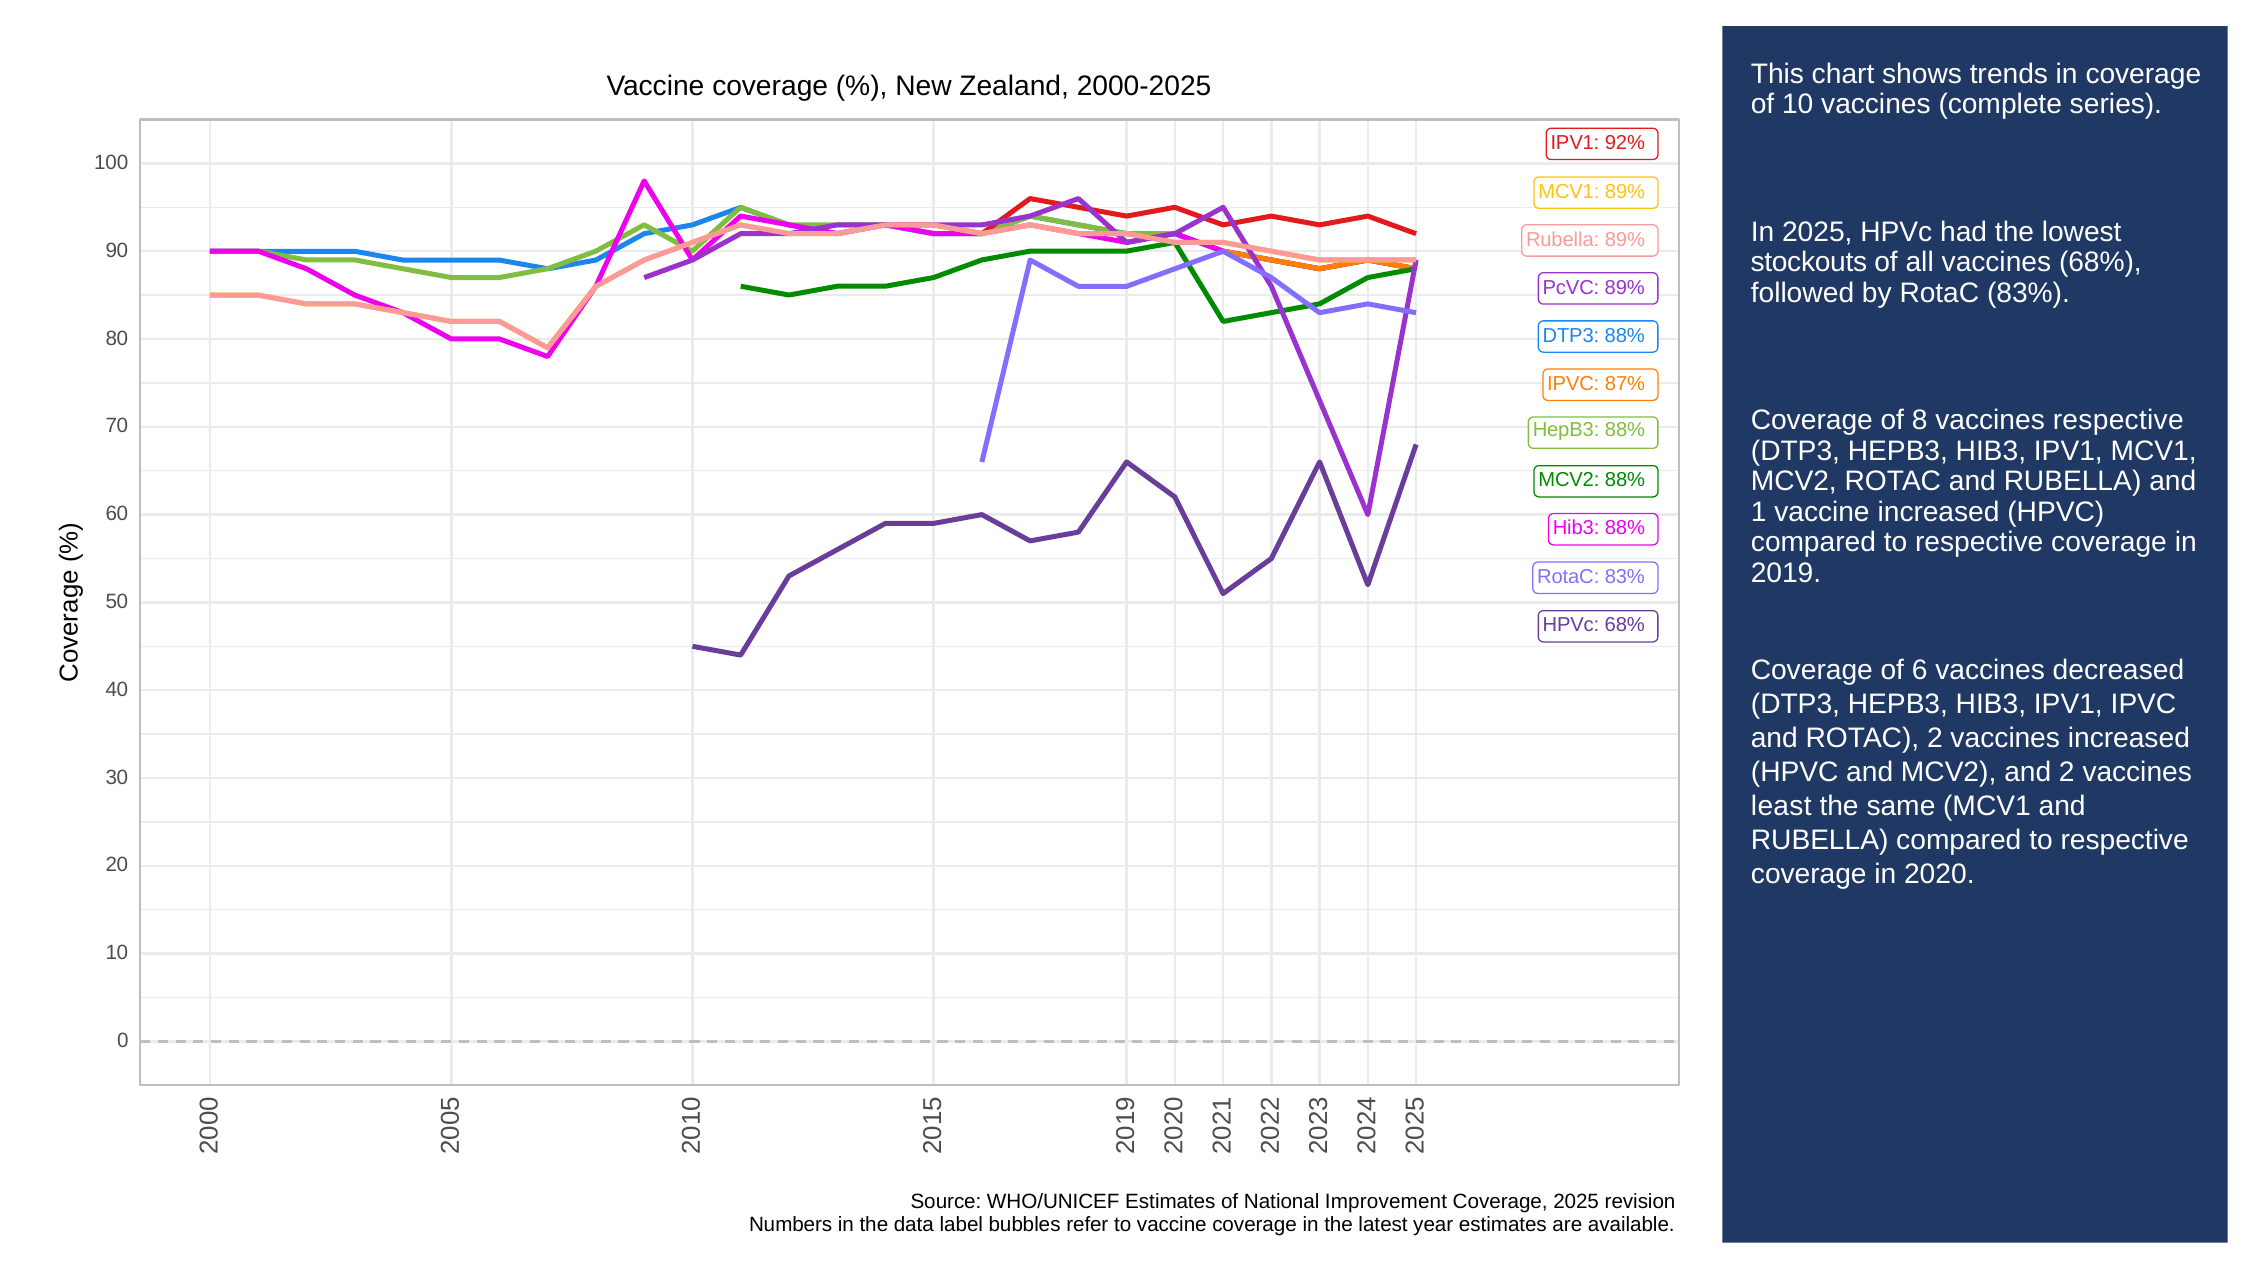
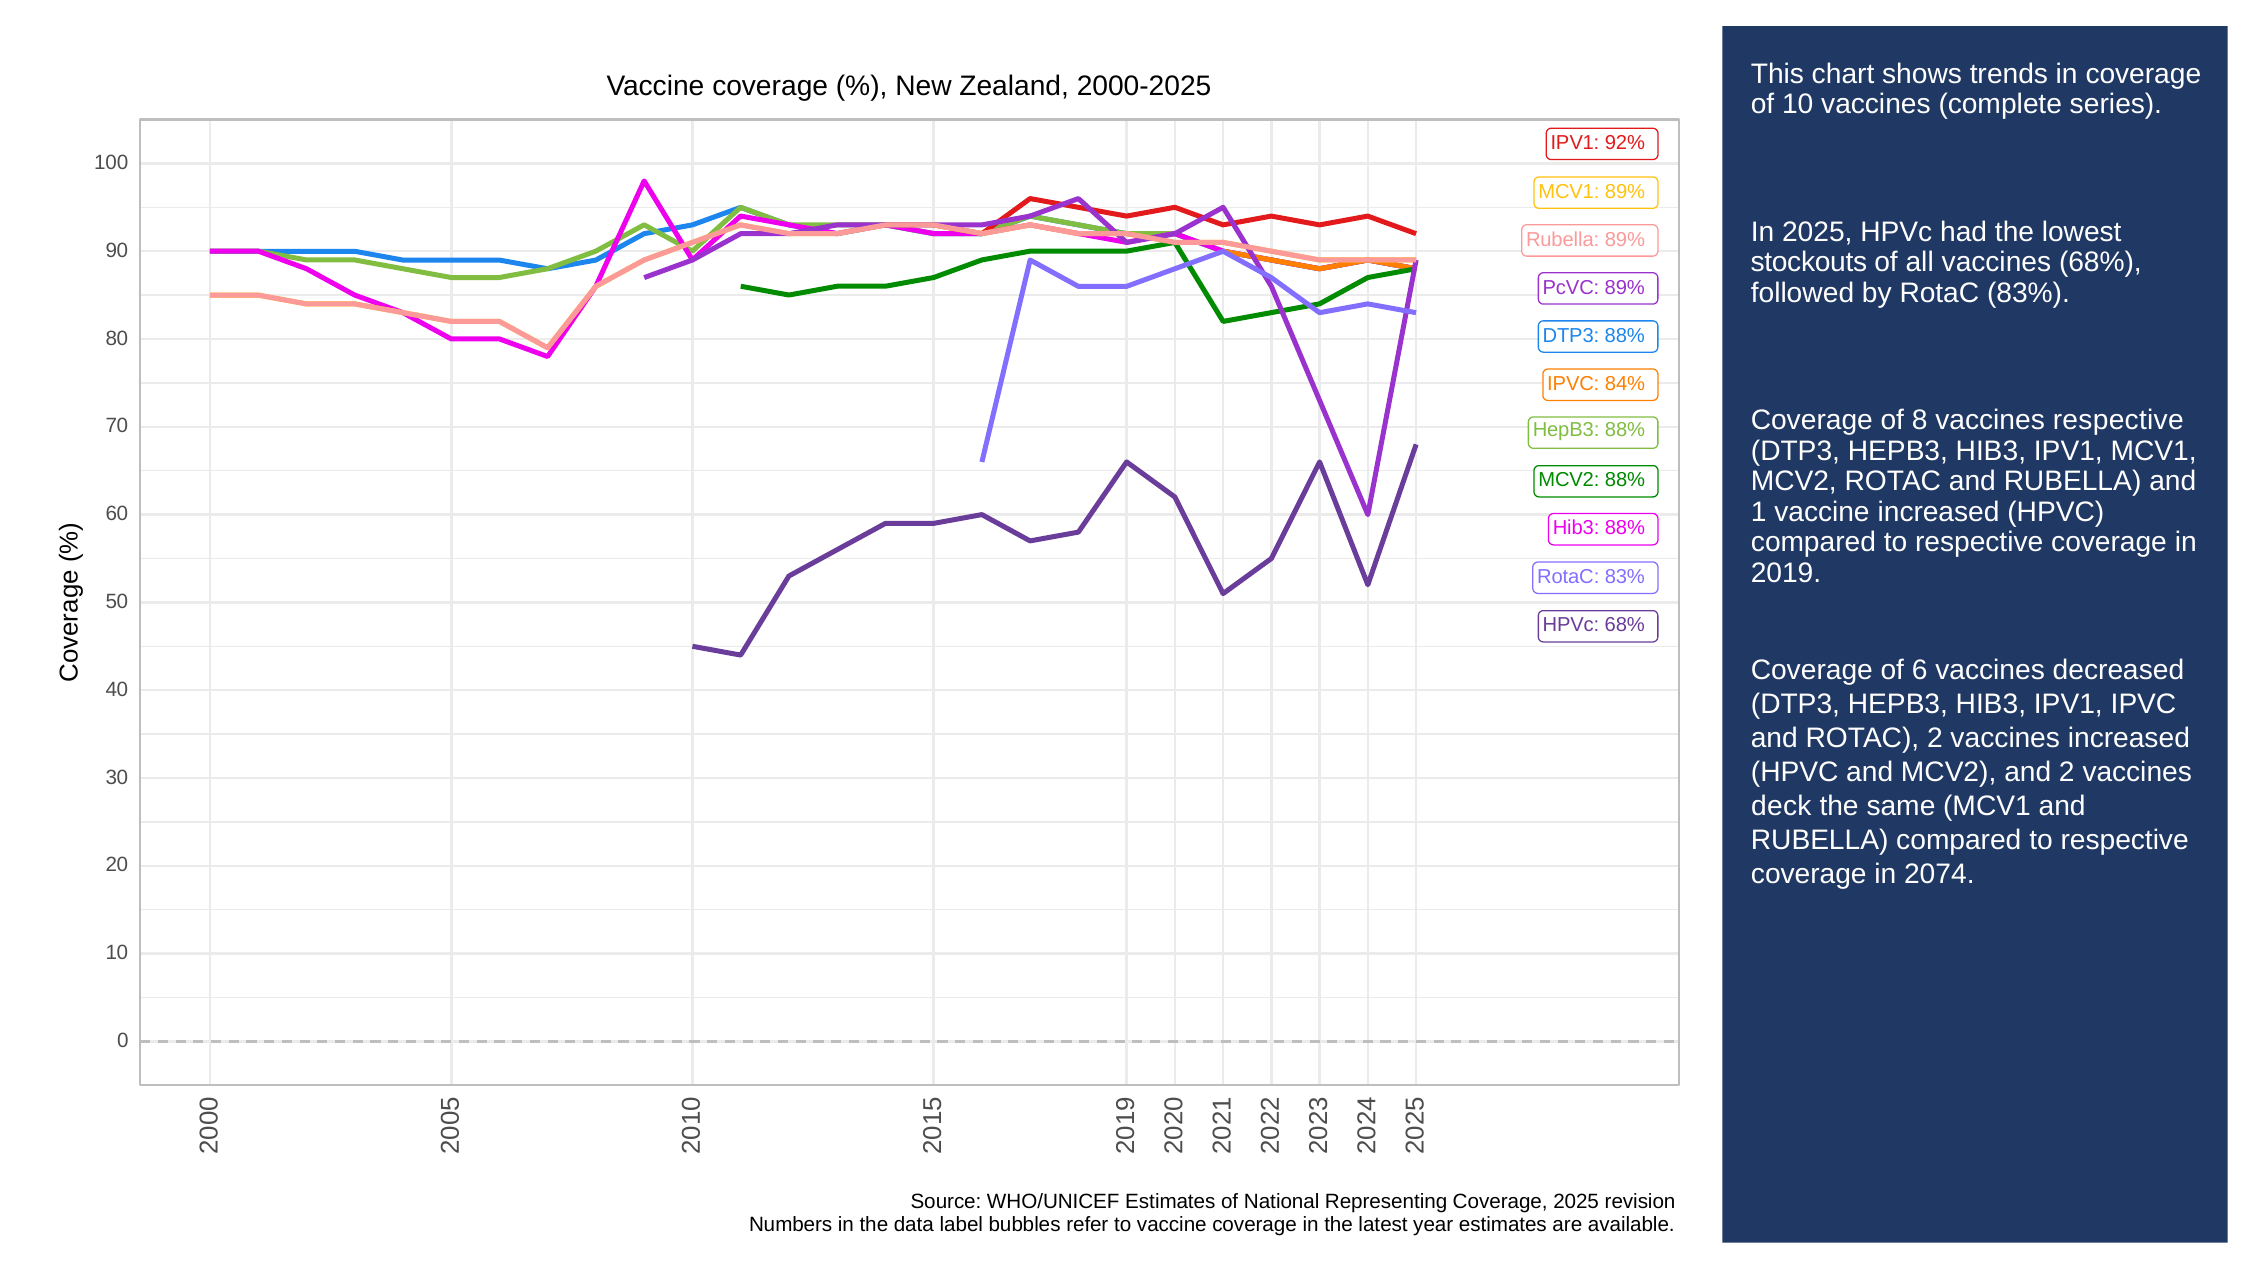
87%: 87% -> 84% (1625, 384)
least: least -> deck (1781, 806)
2020: 2020 -> 2074 (1939, 874)
Improvement: Improvement -> Representing (1386, 1202)
